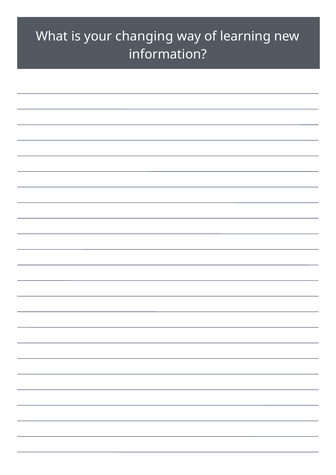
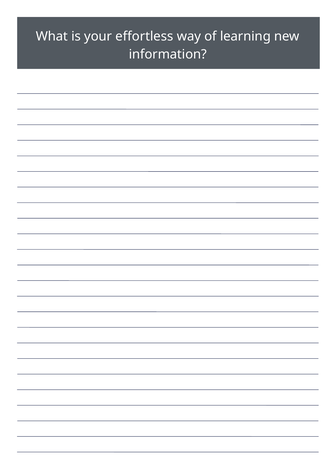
changing: changing -> effortless (144, 36)
